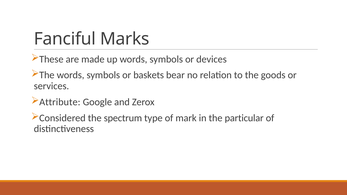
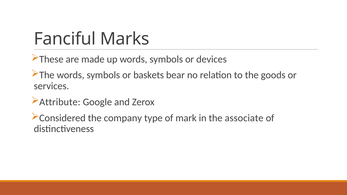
spectrum: spectrum -> company (123, 118)
particular: particular -> associate (244, 118)
